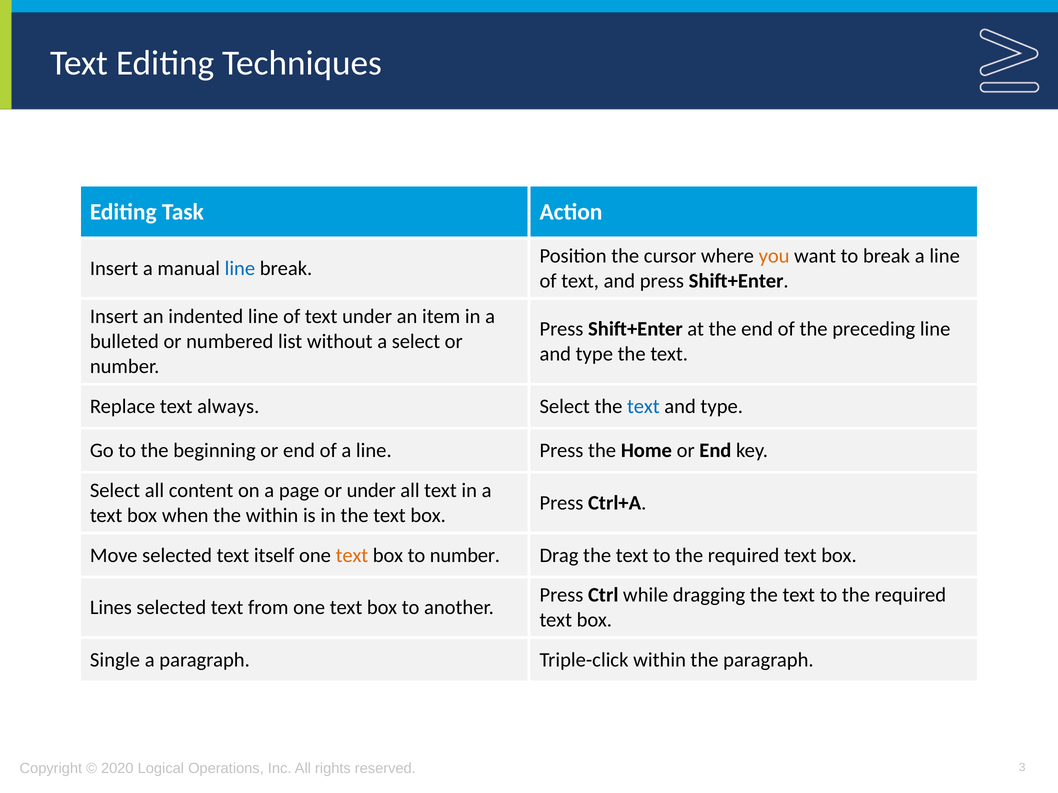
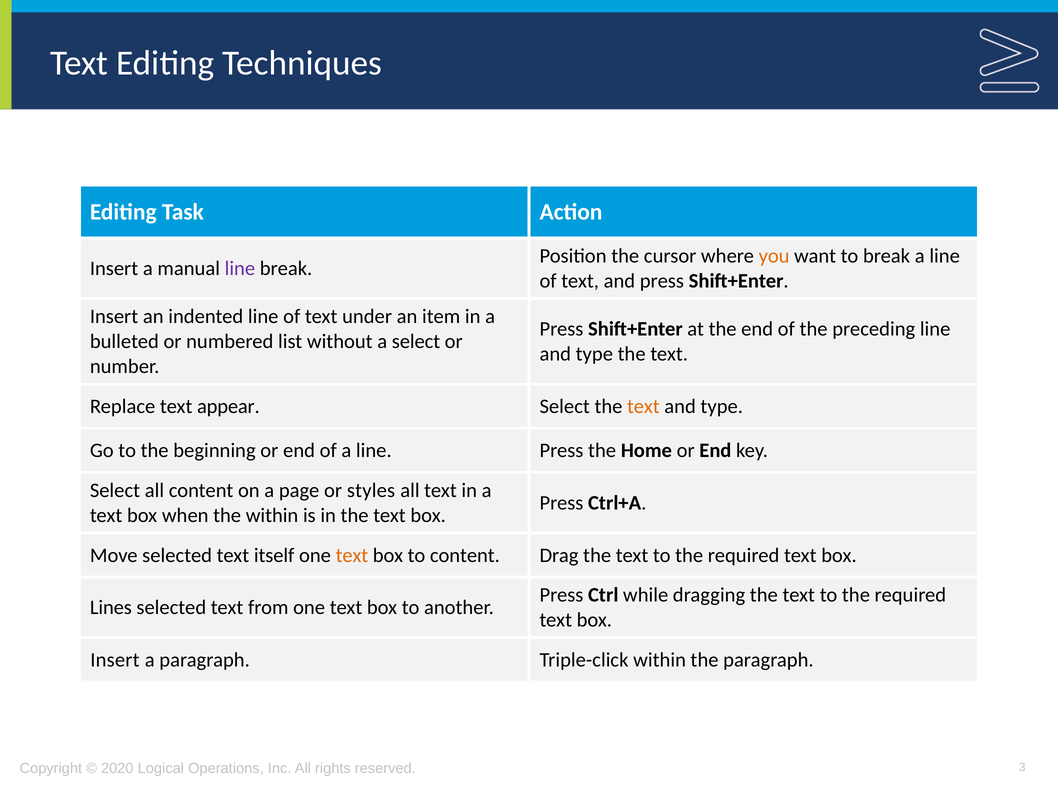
line colour: blue -> purple (240, 269)
always: always -> appear (228, 407)
text colour: blue -> orange (643, 407)
or under: under -> styles (371, 491)
to number: number -> content (465, 556)
Single: Single -> Insert (115, 660)
